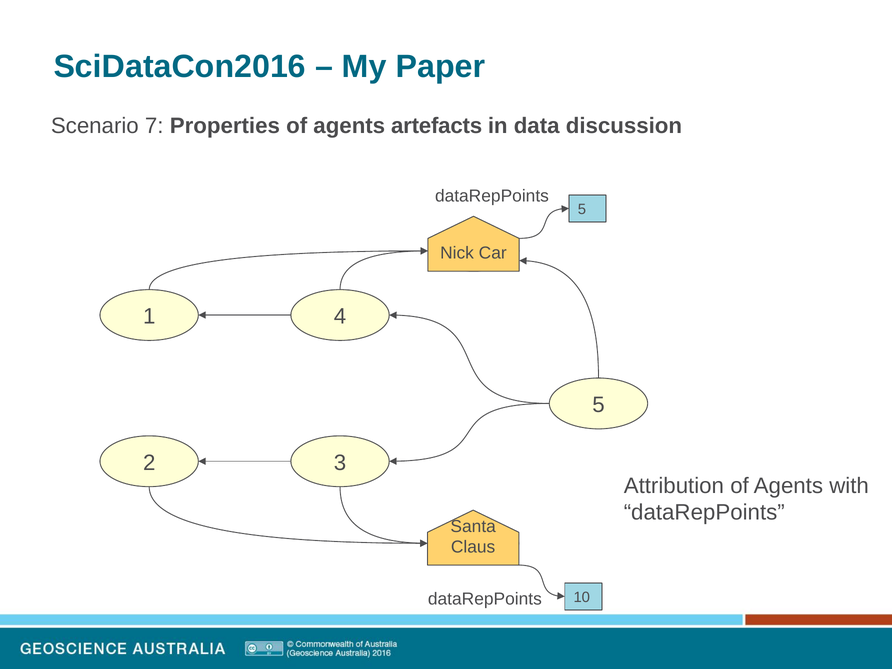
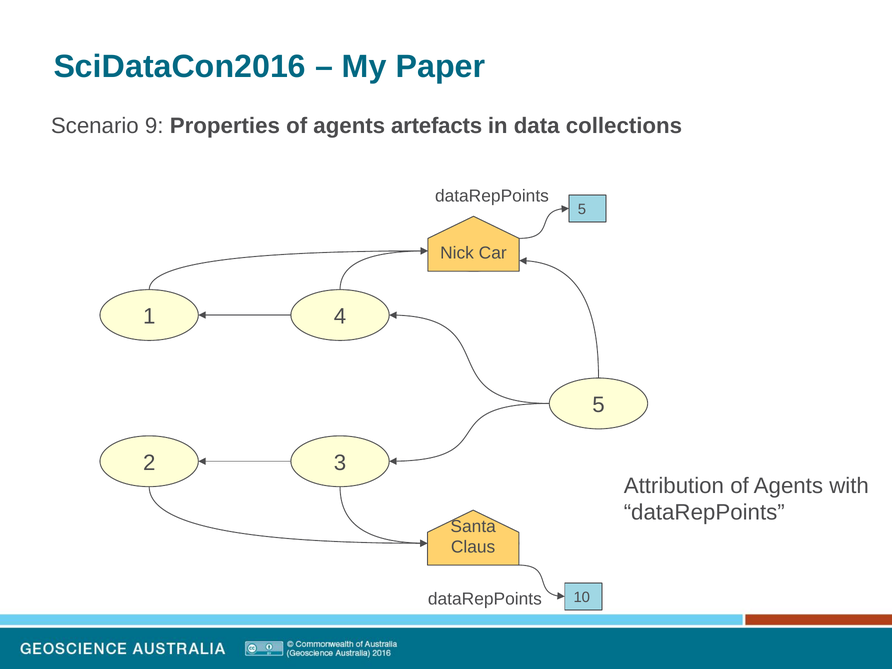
7: 7 -> 9 (154, 126)
discussion: discussion -> collections (624, 126)
